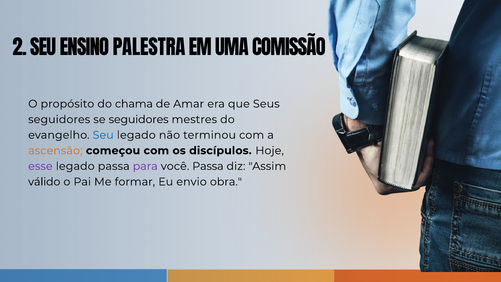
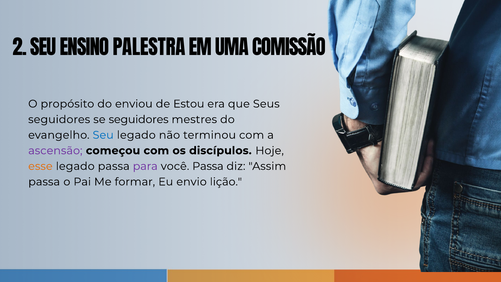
chama: chama -> enviou (134, 104)
Amar: Amar -> Estou (189, 104)
ascensão colour: orange -> purple (55, 151)
esse colour: purple -> orange (40, 166)
válido: válido -> passa (44, 182)
obra: obra -> lição (226, 182)
